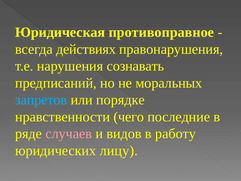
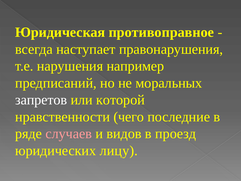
действиях: действиях -> наступает (86, 49)
сознавать: сознавать -> например (135, 66)
запретов colour: light blue -> white (41, 100)
порядке: порядке -> которой (120, 100)
работу: работу -> проезд (176, 134)
